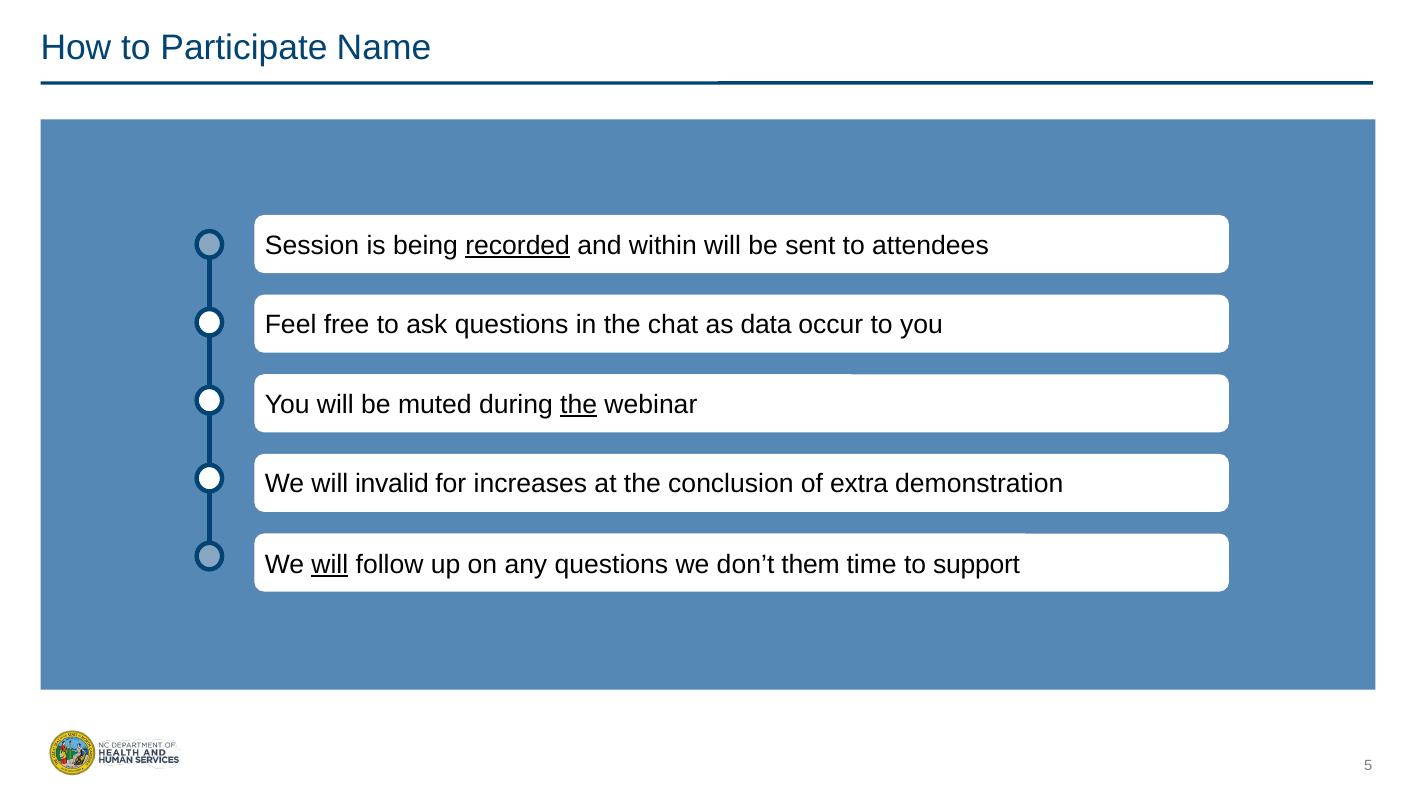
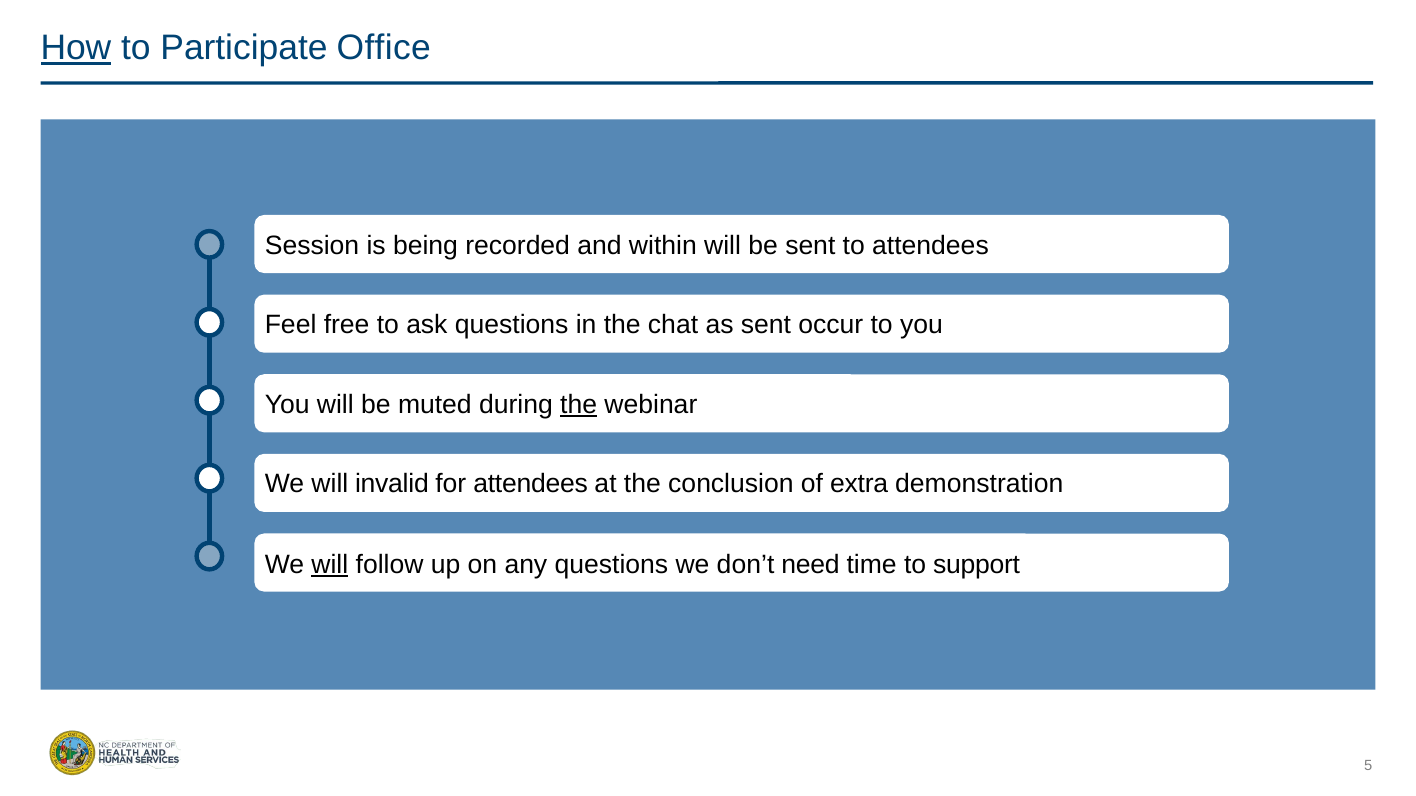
How underline: none -> present (76, 48)
Name: Name -> Office (384, 48)
recorded underline: present -> none (518, 246)
as data: data -> sent (766, 325)
for increases: increases -> attendees (531, 484)
them: them -> need (811, 565)
